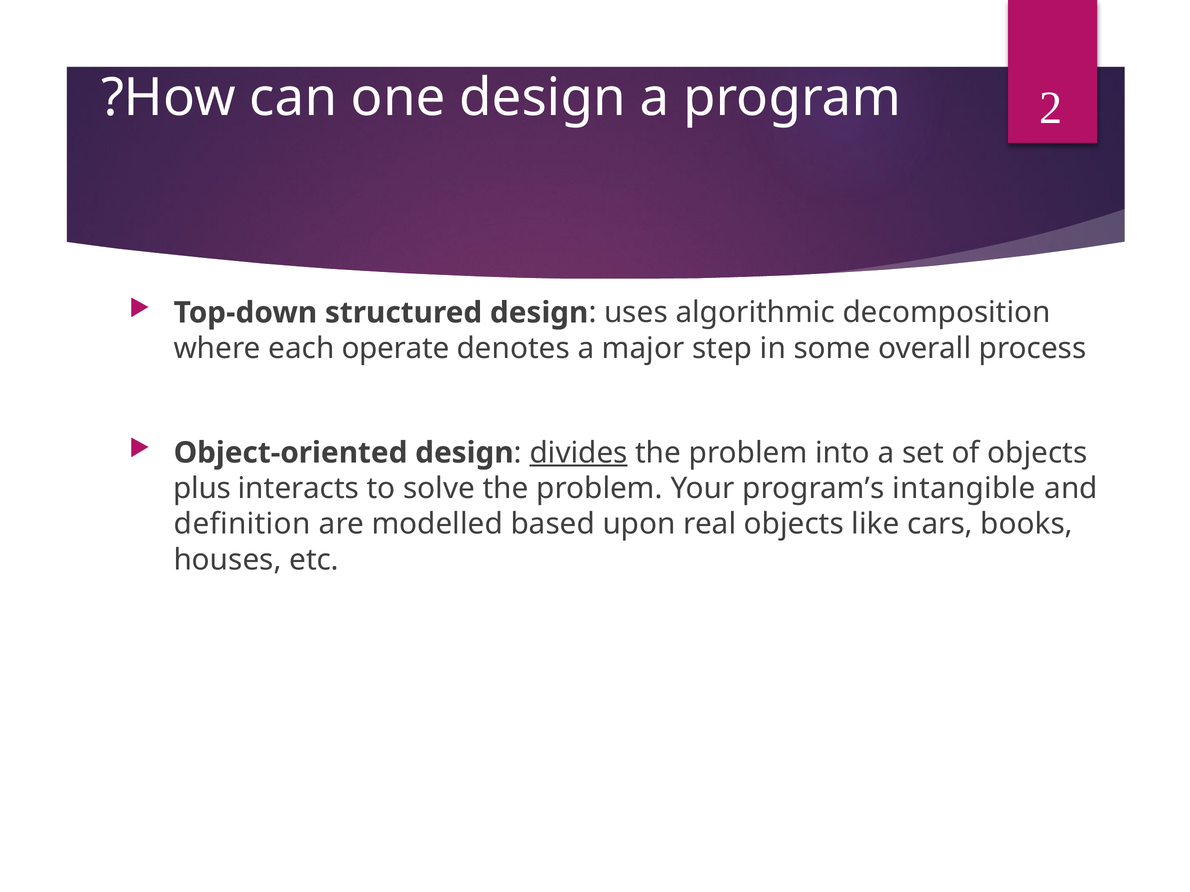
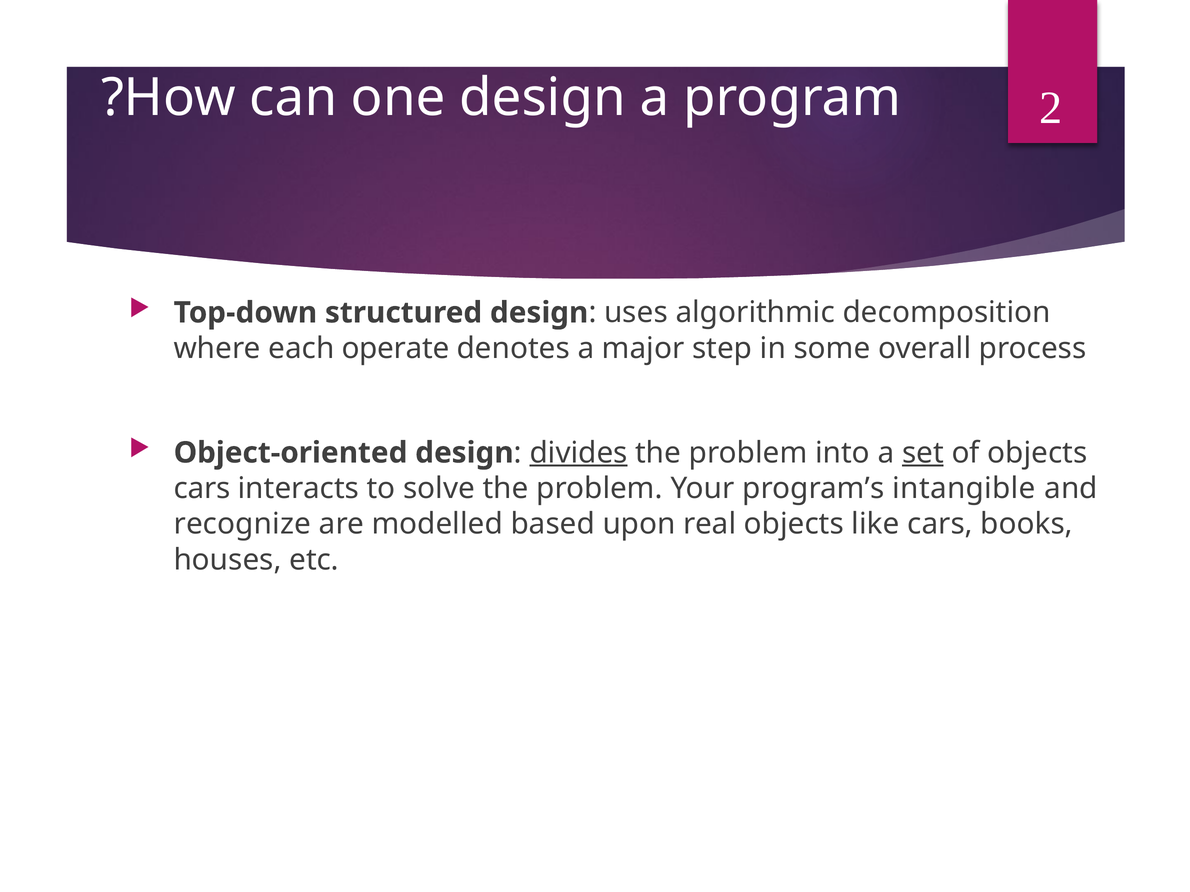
set underline: none -> present (923, 453)
plus: plus -> cars (202, 489)
definition: definition -> recognize (242, 524)
